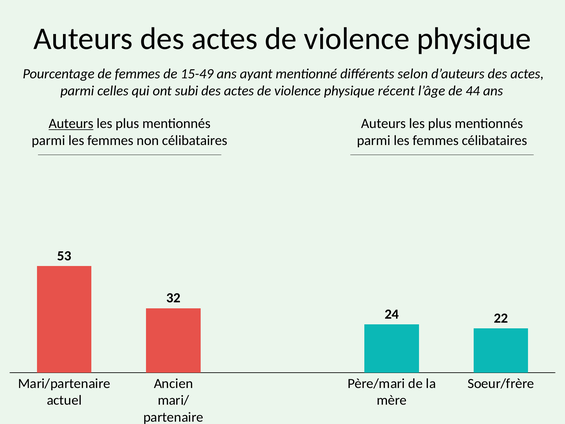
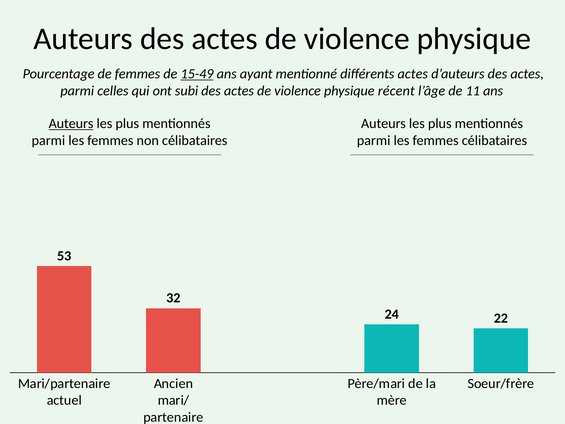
15-49 underline: none -> present (197, 74)
différents selon: selon -> actes (413, 74)
44: 44 -> 11 (473, 91)
